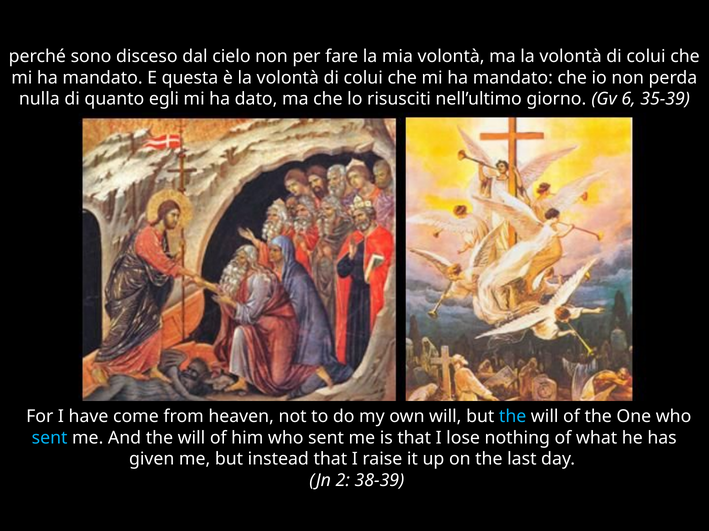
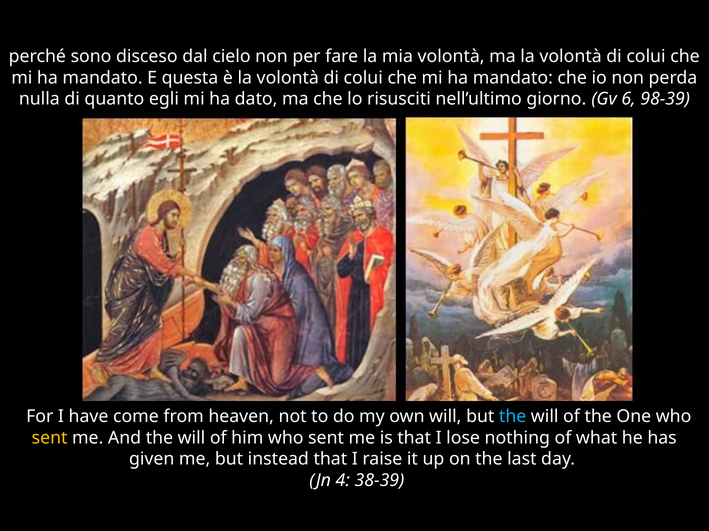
35-39: 35-39 -> 98-39 (665, 99)
sent colour: light blue -> yellow (50, 438)
2: 2 -> 4 (343, 481)
